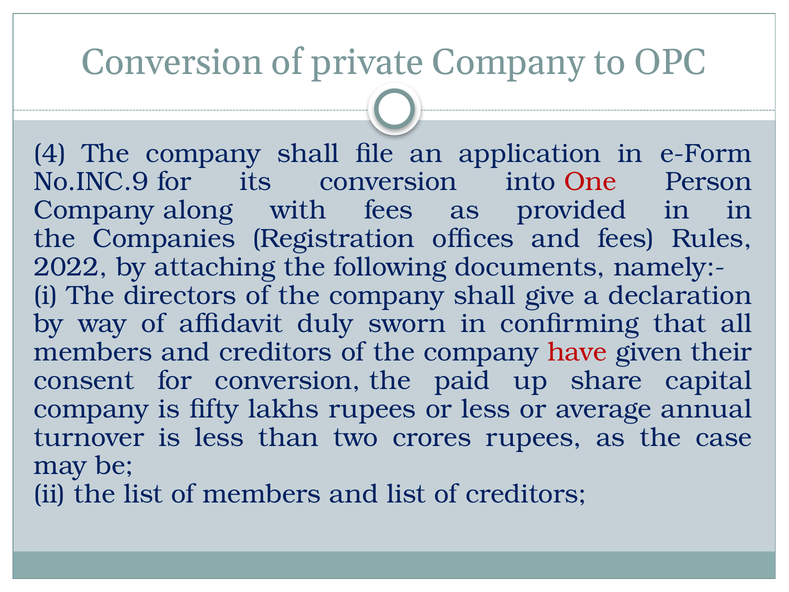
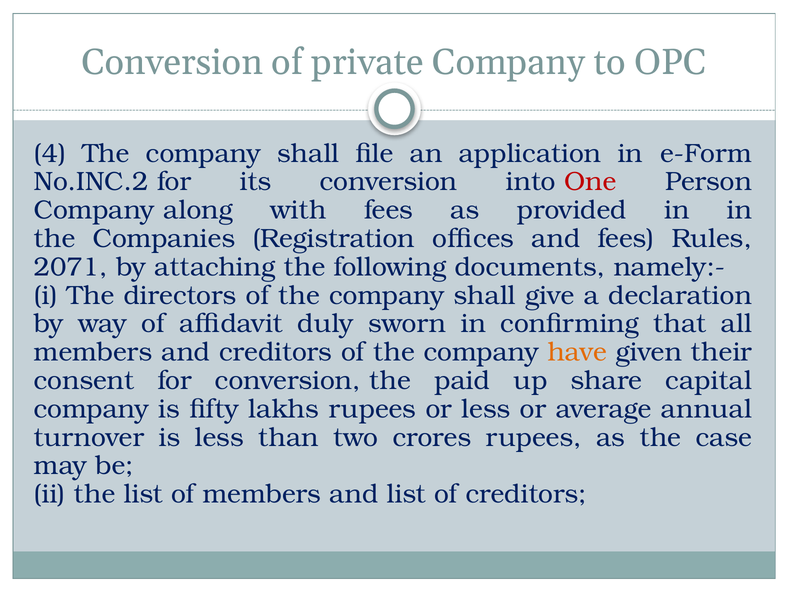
No.INC.9: No.INC.9 -> No.INC.2 (91, 182)
2022: 2022 -> 2071 (71, 267)
have colour: red -> orange (577, 352)
